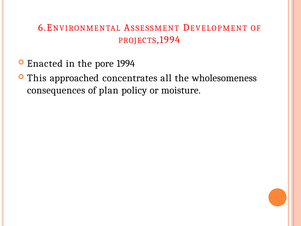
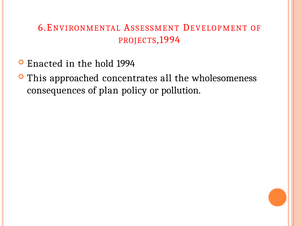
pore: pore -> hold (104, 64)
moisture: moisture -> pollution (181, 90)
